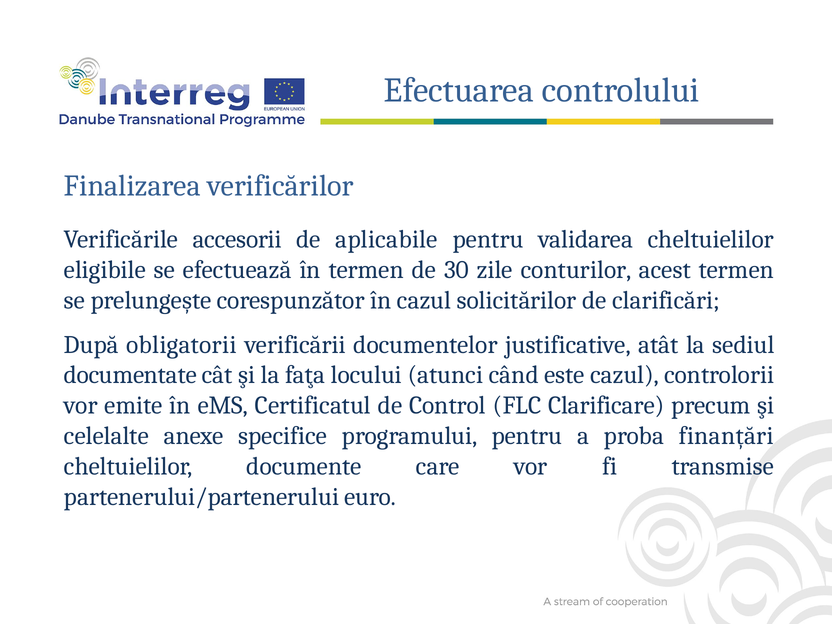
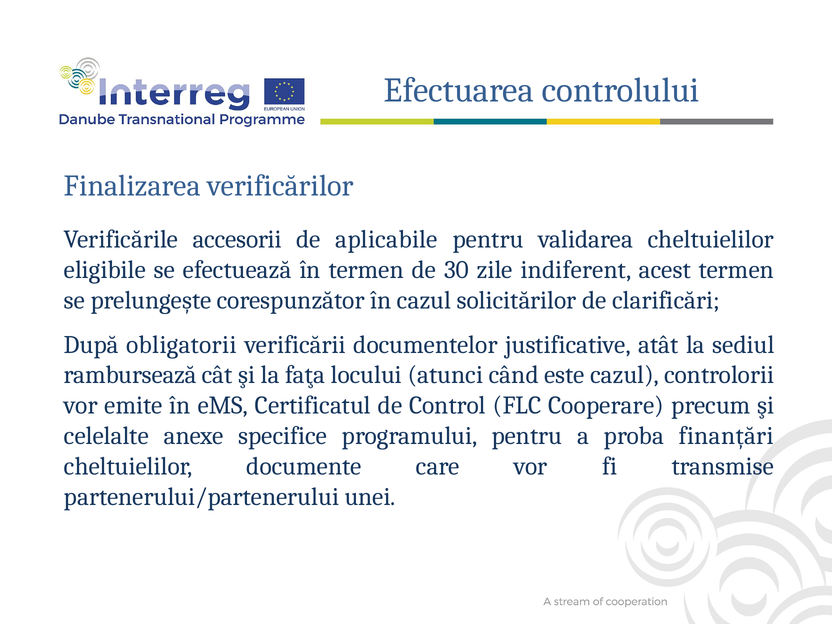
conturilor: conturilor -> indiferent (576, 270)
documentate: documentate -> rambursează (130, 375)
Clarificare: Clarificare -> Cooperare (606, 406)
euro: euro -> unei (370, 497)
